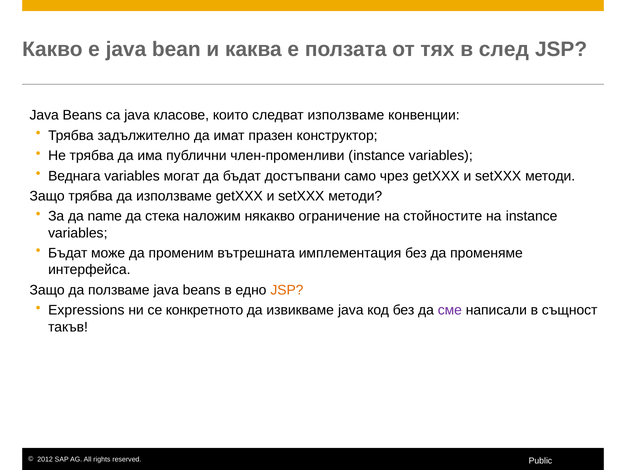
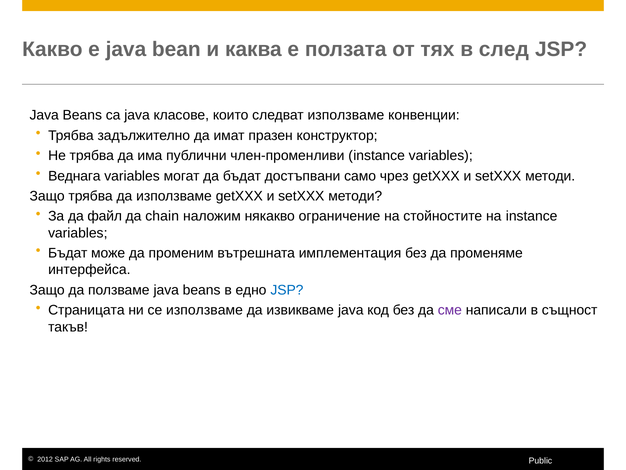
name: name -> файл (105, 216)
стека: стека -> chain (162, 216)
JSP colour: orange -> blue (287, 290)
Expressions: Expressions -> Страницата (86, 310)
се конкретното: конкретното -> използваме (204, 310)
